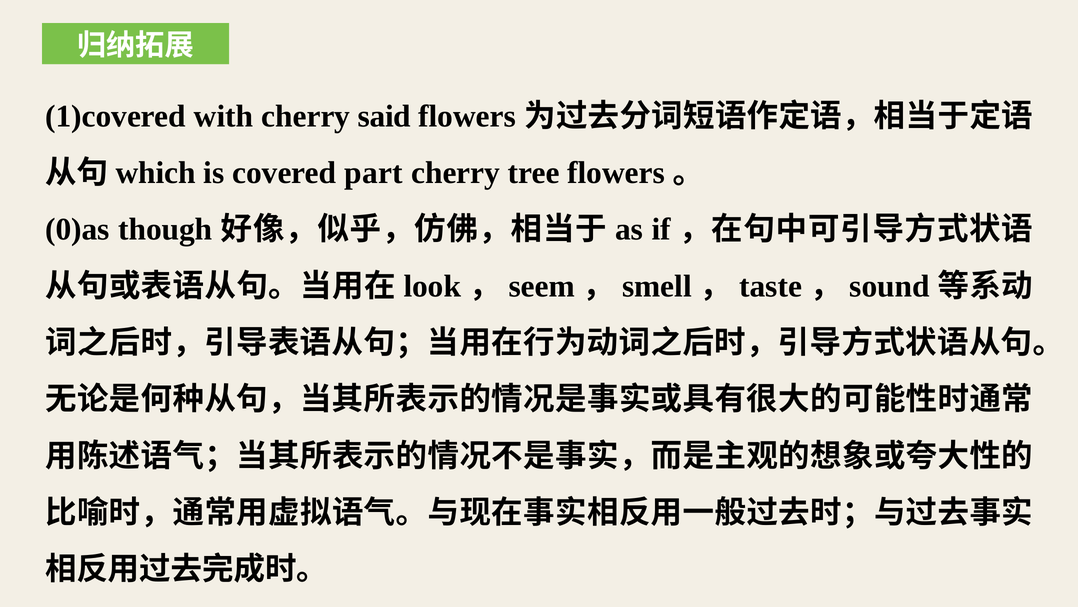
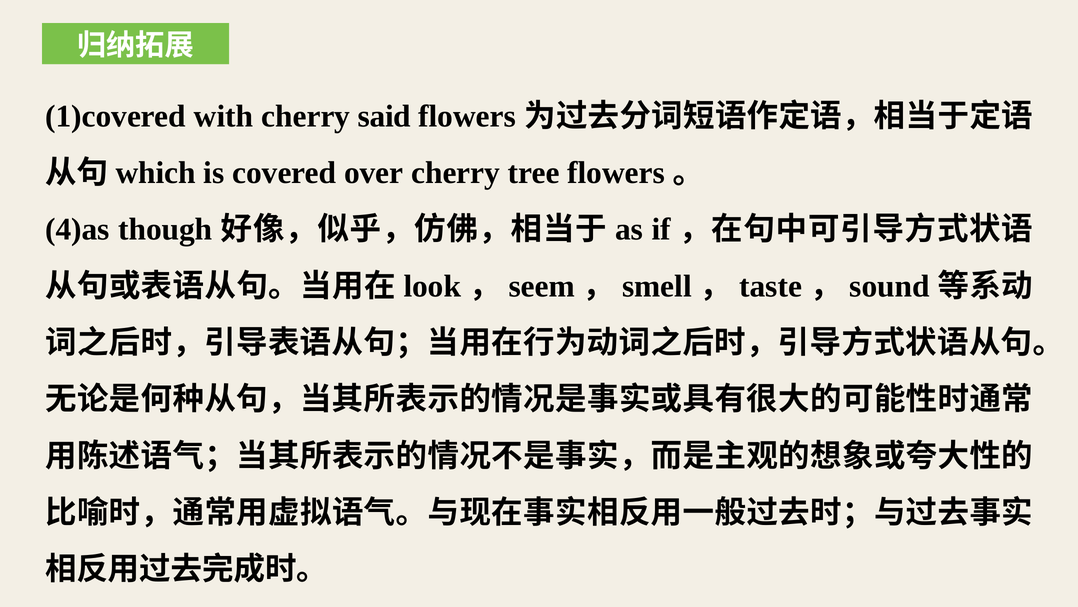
part: part -> over (374, 173)
0)as: 0)as -> 4)as (77, 229)
